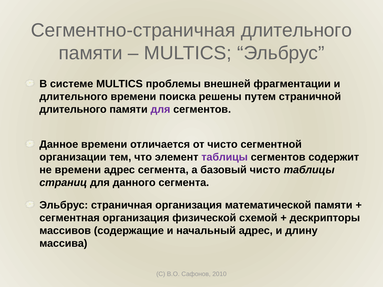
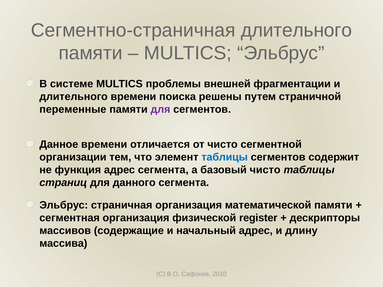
длительного: длительного -> переменные (73, 109)
таблицы colour: purple -> blue (225, 157)
не времени: времени -> функция (78, 170)
схемой: схемой -> register (258, 218)
